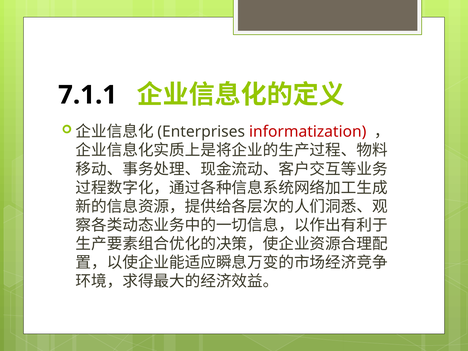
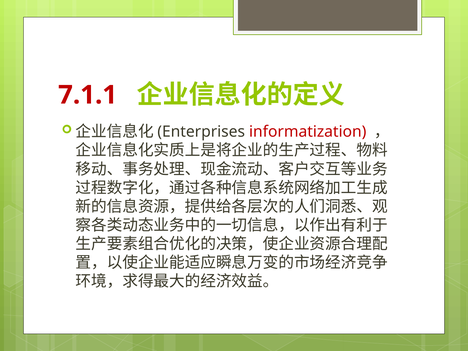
7.1.1 colour: black -> red (88, 95)
